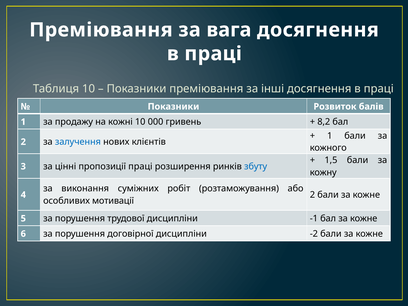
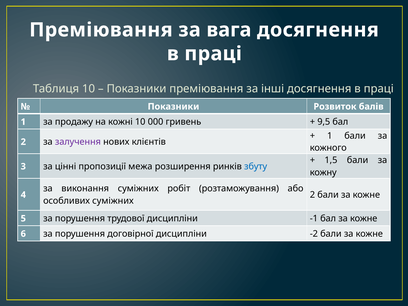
8,2: 8,2 -> 9,5 (324, 122)
залучення colour: blue -> purple (78, 142)
пропозиції праці: праці -> межа (140, 166)
особливих мотивації: мотивації -> суміжних (113, 201)
